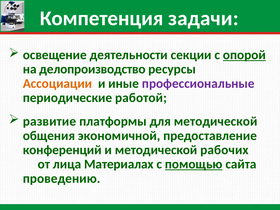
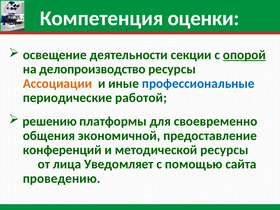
задачи: задачи -> оценки (204, 18)
профессиональные colour: purple -> blue (198, 83)
развитие: развитие -> решению (50, 121)
для методической: методической -> своевременно (216, 121)
методической рабочих: рабочих -> ресурсы (224, 150)
Материалах: Материалах -> Уведомляет (119, 164)
помощью underline: present -> none (194, 164)
